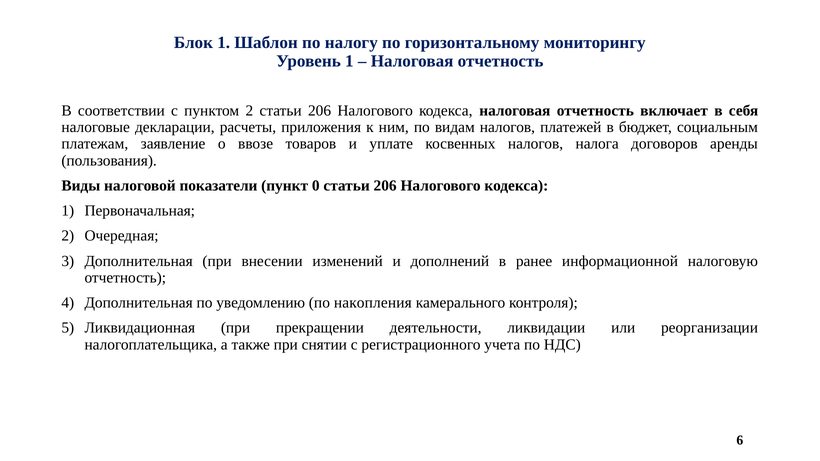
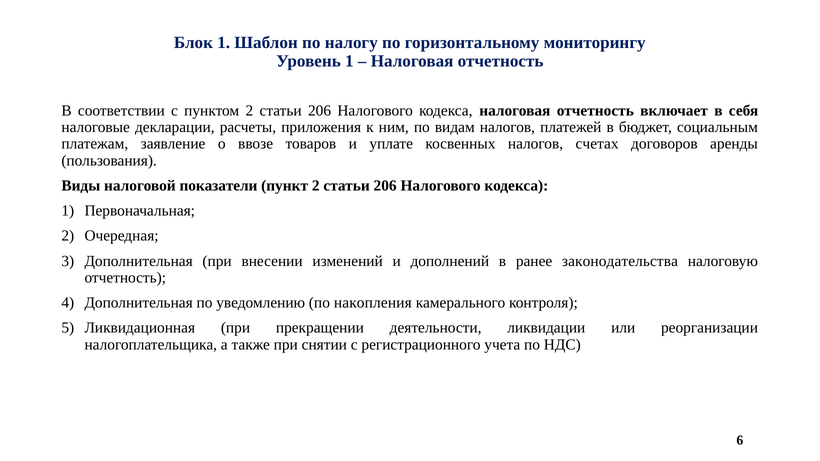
налога: налога -> счетах (597, 144)
пункт 0: 0 -> 2 (316, 186)
информационной: информационной -> законодательства (620, 261)
